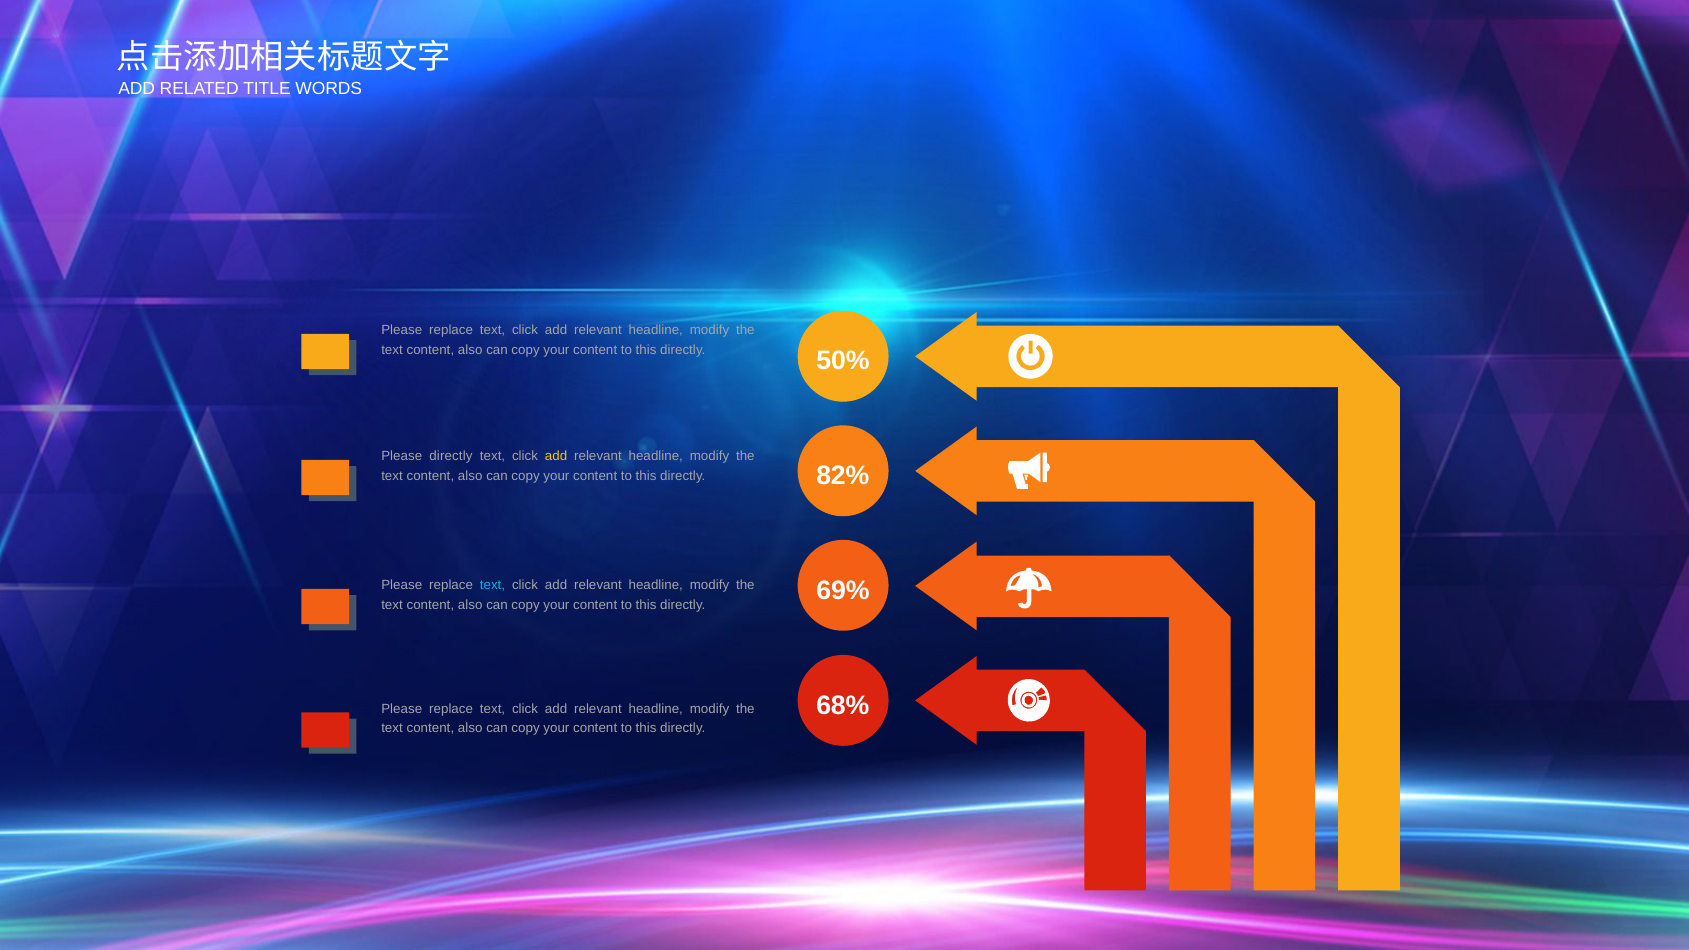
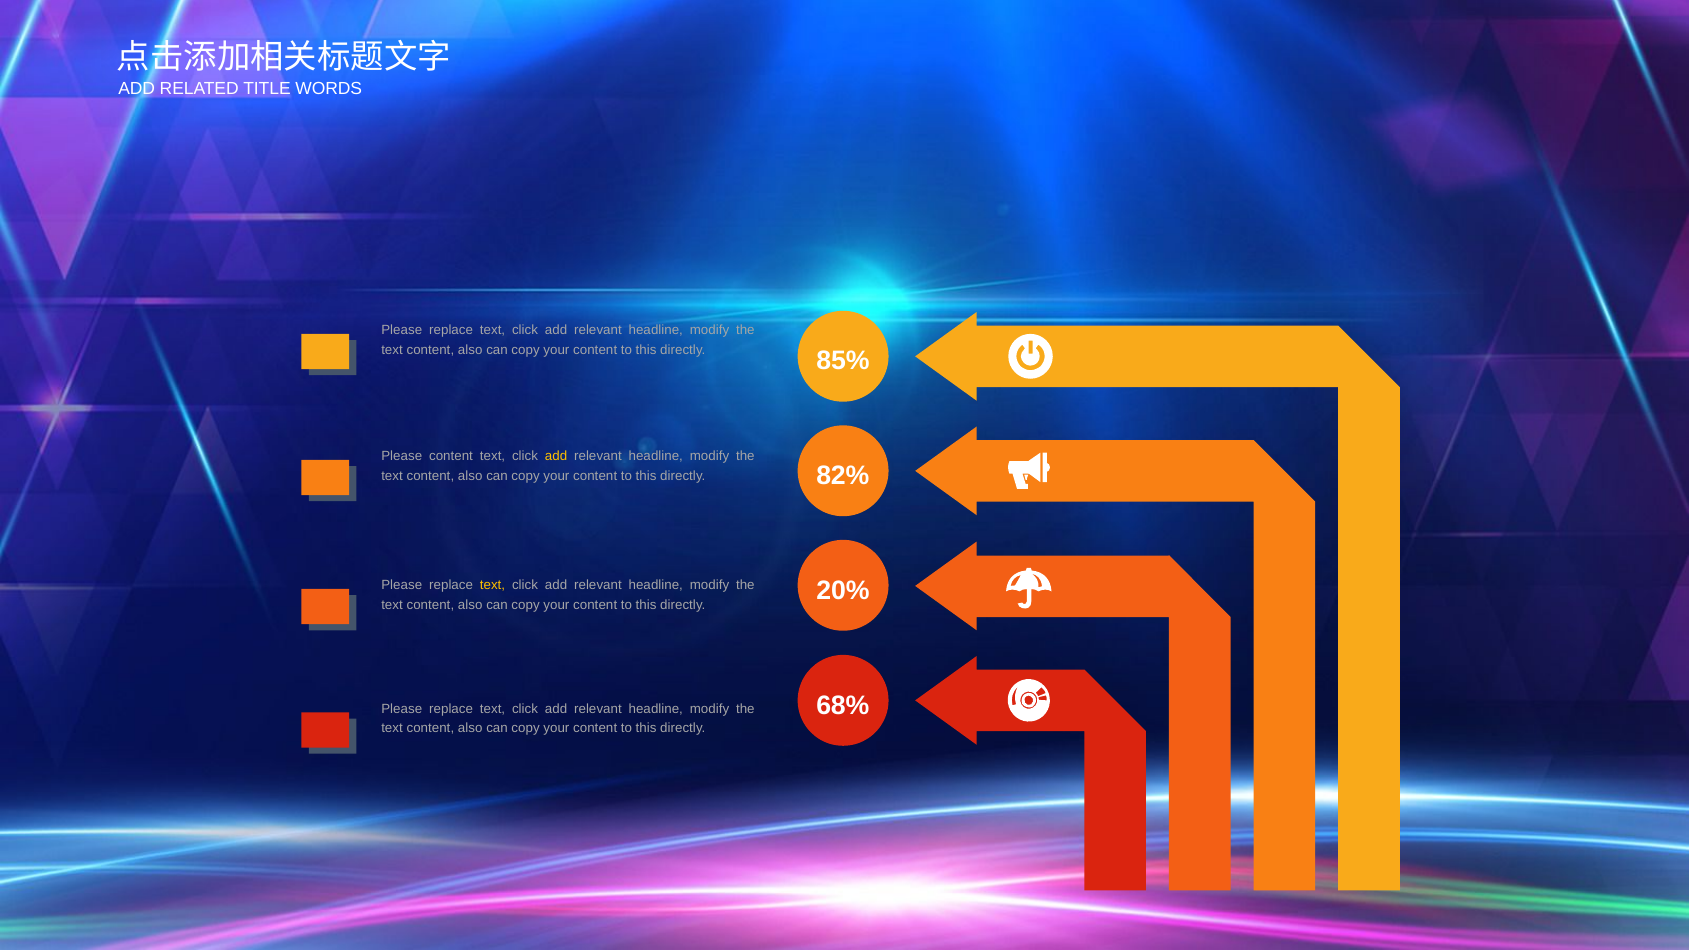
50%: 50% -> 85% (843, 361)
Please directly: directly -> content (451, 457)
69%: 69% -> 20% (843, 591)
text colour: light blue -> yellow (492, 586)
